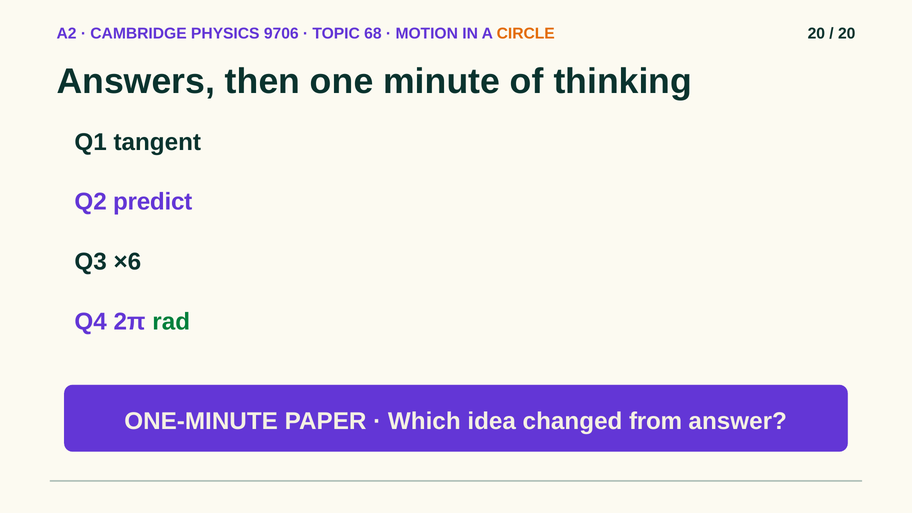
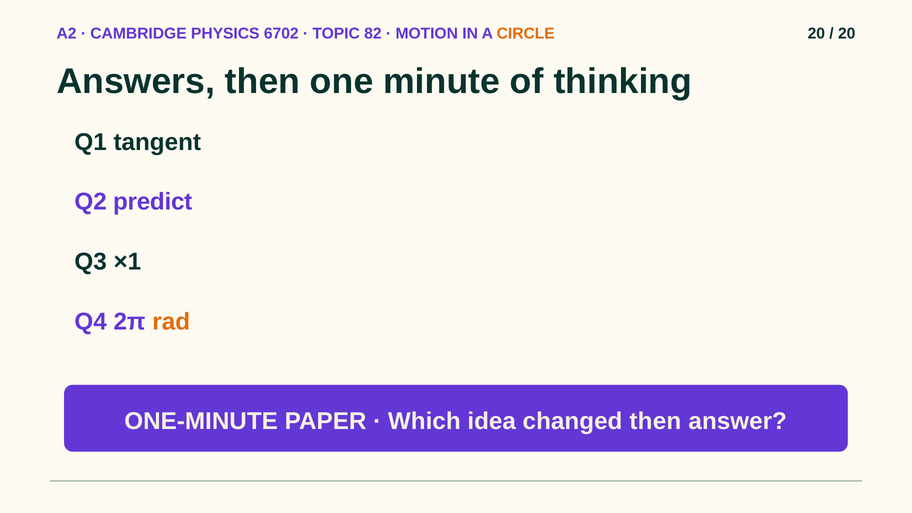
9706: 9706 -> 6702 (281, 34)
68: 68 -> 82 (373, 34)
×6: ×6 -> ×1 (127, 262)
rad colour: green -> orange (171, 322)
changed from: from -> then (655, 421)
